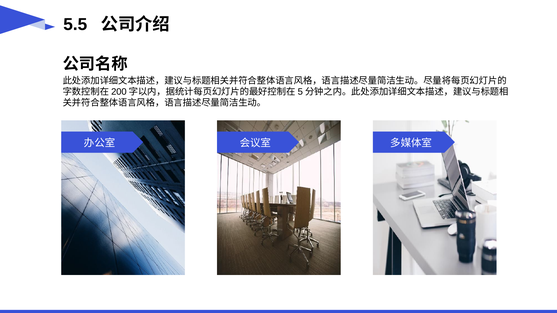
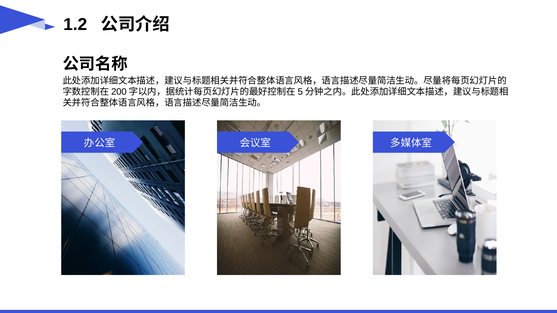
5.5: 5.5 -> 1.2 (75, 24)
